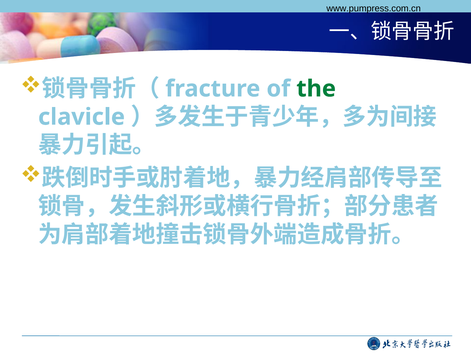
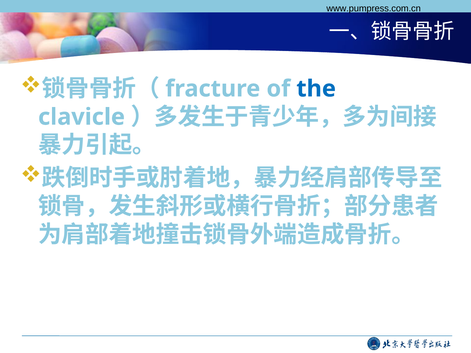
the colour: green -> blue (316, 89)
